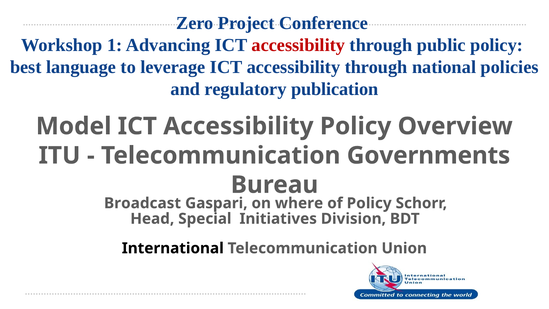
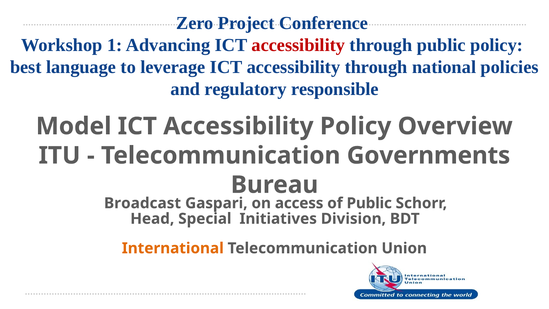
publication: publication -> responsible (335, 89)
where: where -> access (299, 203)
of Policy: Policy -> Public (369, 203)
International colour: black -> orange (173, 248)
